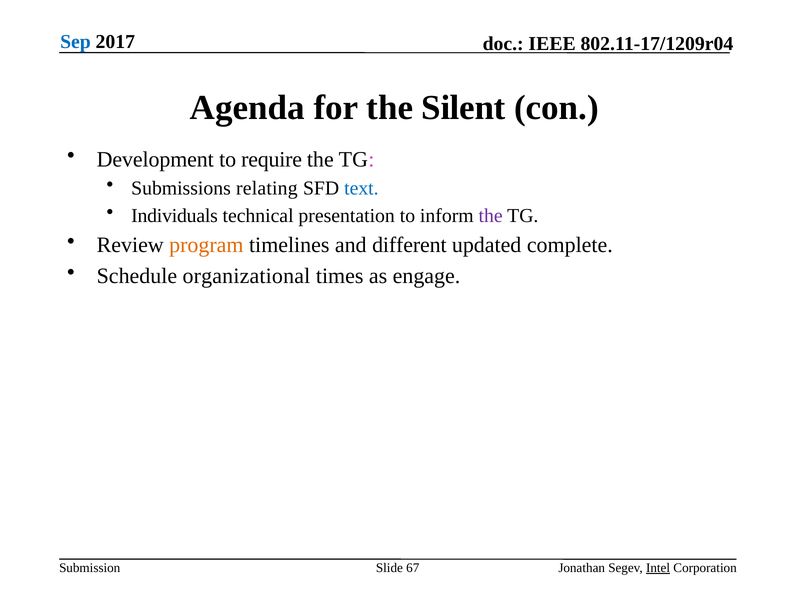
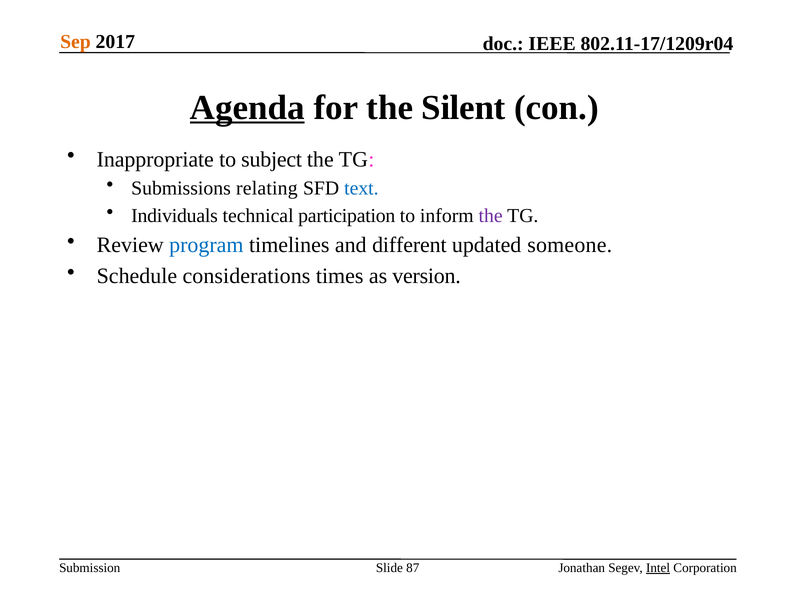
Sep colour: blue -> orange (75, 42)
Agenda underline: none -> present (247, 108)
Development: Development -> Inappropriate (155, 159)
require: require -> subject (272, 159)
presentation: presentation -> participation (347, 216)
program colour: orange -> blue (206, 245)
complete: complete -> someone (570, 245)
organizational: organizational -> considerations (246, 276)
engage: engage -> version (427, 276)
67: 67 -> 87 (413, 568)
